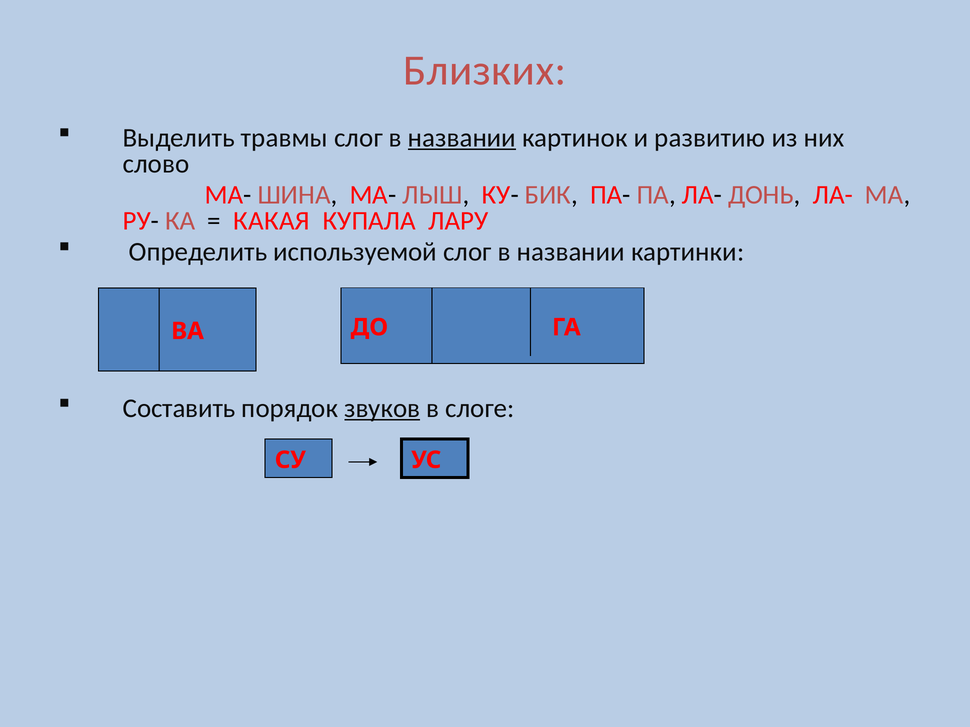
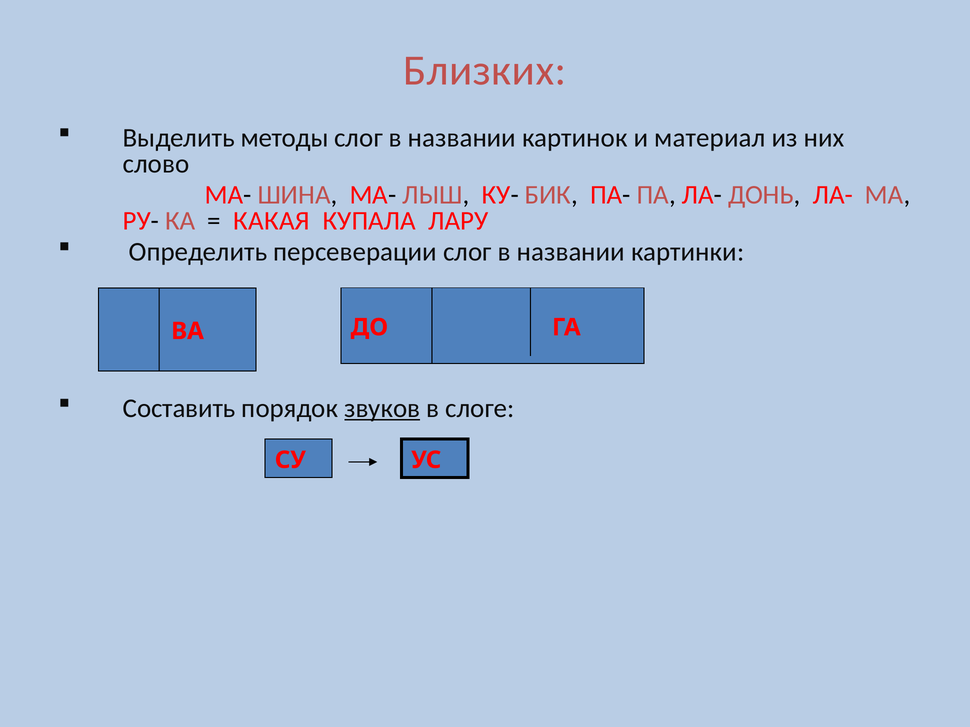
травмы: травмы -> методы (285, 138)
названии underline: present -> none (462, 138)
развитию: развитию -> материал (710, 138)
используемой: используемой -> персеверации (355, 252)
